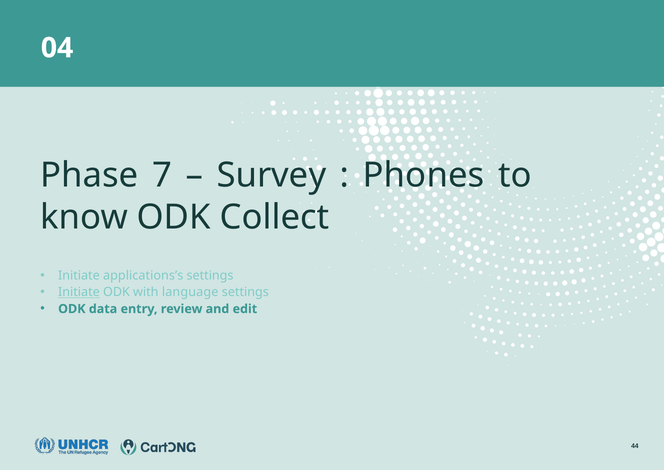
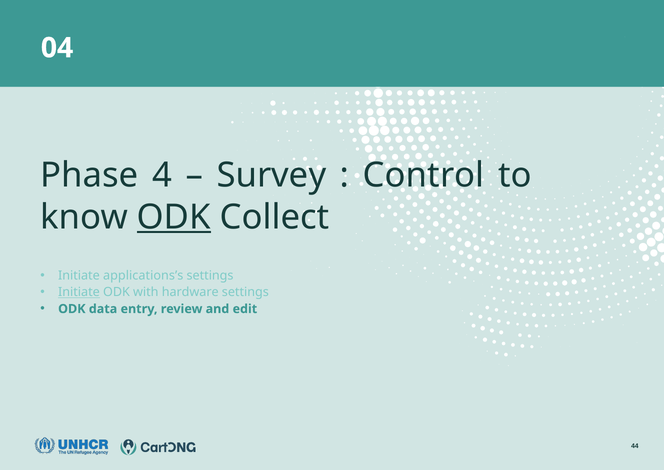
7: 7 -> 4 (162, 175)
Phones: Phones -> Control (424, 175)
ODK underline: none -> present (174, 217)
language: language -> hardware (190, 292)
